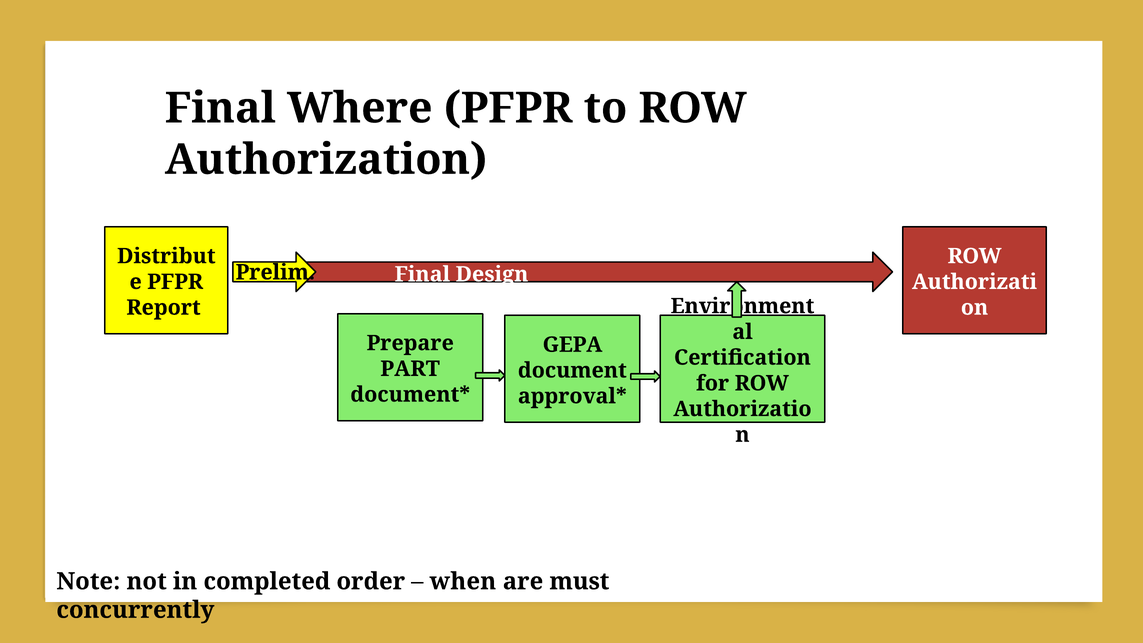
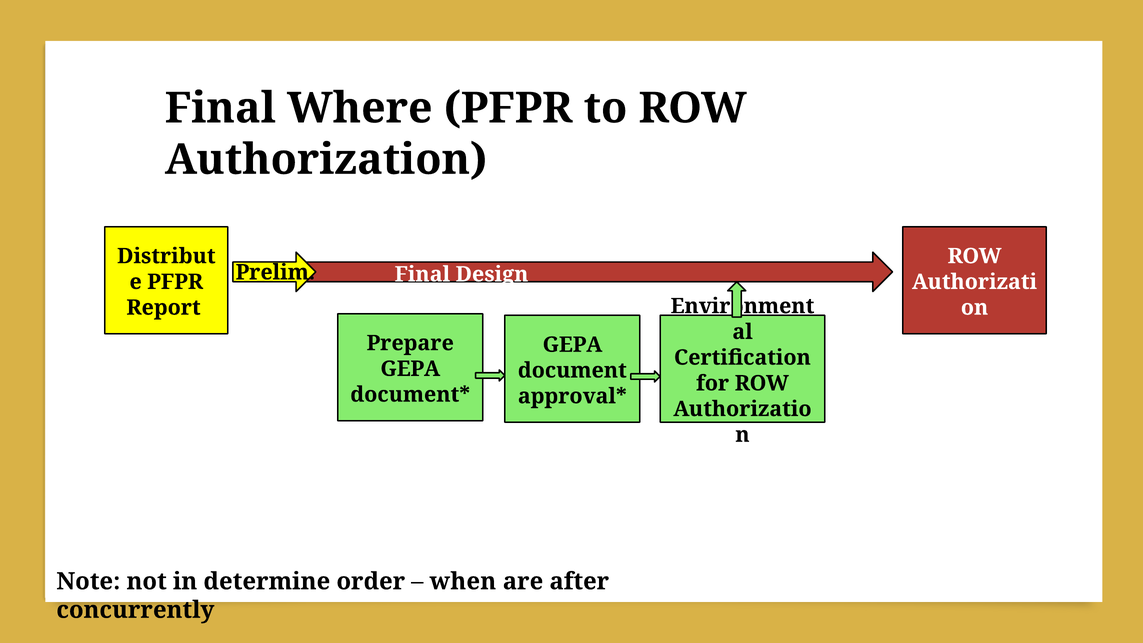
PART: PART -> GEPA (410, 369)
completed: completed -> determine (267, 581)
must: must -> after (579, 581)
